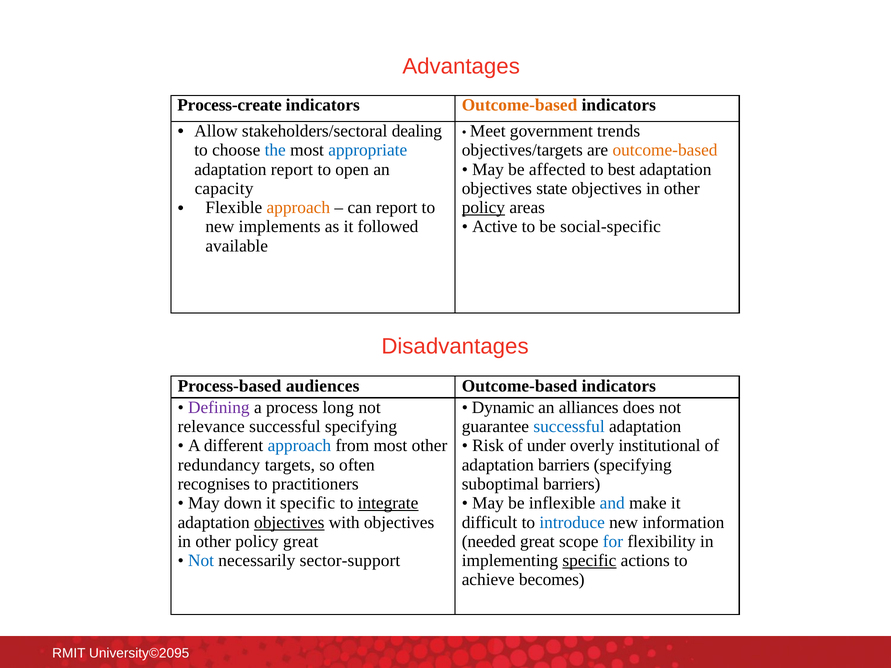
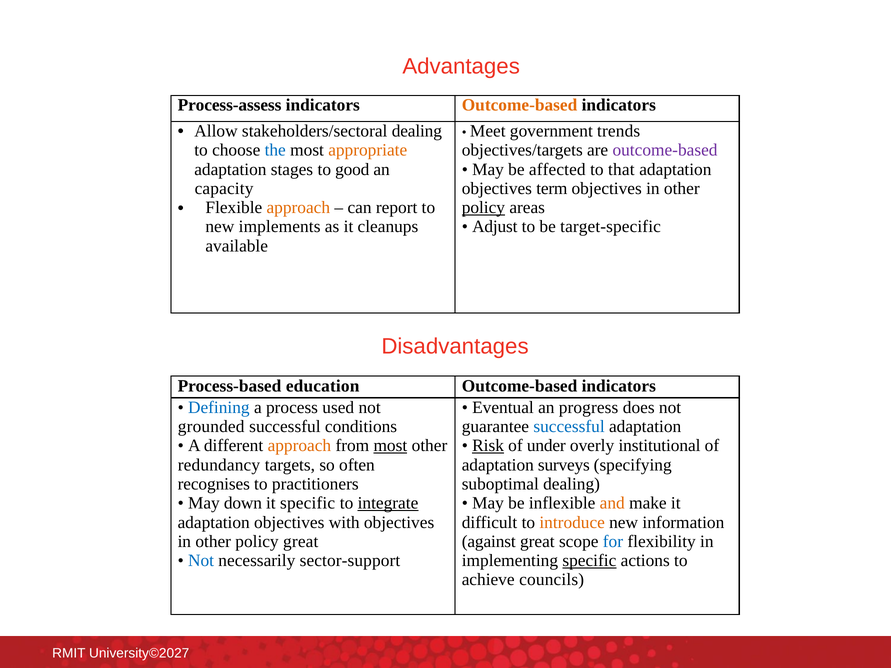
Process-create: Process-create -> Process-assess (230, 105)
appropriate colour: blue -> orange (368, 150)
outcome-based colour: orange -> purple (665, 150)
adaptation report: report -> stages (292, 169)
open: open -> good (352, 169)
best: best -> that (621, 169)
state: state -> term (552, 189)
followed: followed -> cleanups (388, 227)
Active: Active -> Adjust (495, 227)
social-specific: social-specific -> target-specific (611, 227)
audiences: audiences -> education (323, 386)
Defining colour: purple -> blue (219, 408)
long: long -> used (338, 408)
Dynamic: Dynamic -> Eventual (503, 408)
alliances: alliances -> progress (589, 408)
relevance: relevance -> grounded (211, 427)
successful specifying: specifying -> conditions (361, 427)
approach colour: blue -> orange (299, 446)
most underline: none -> present (390, 446)
Risk underline: none -> present (488, 446)
adaptation barriers: barriers -> surveys (564, 465)
suboptimal barriers: barriers -> dealing (572, 484)
and colour: blue -> orange (612, 503)
objectives underline: present -> none (289, 523)
introduce colour: blue -> orange (572, 523)
needed: needed -> against (489, 542)
becomes: becomes -> councils (552, 580)
University©2095: University©2095 -> University©2027 (139, 653)
